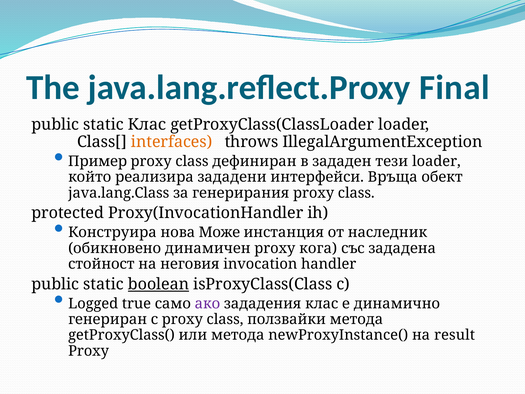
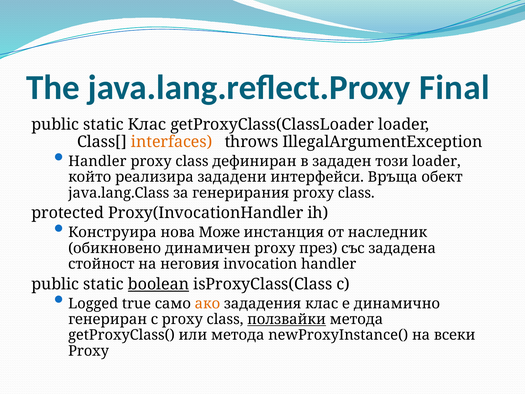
Пример: Пример -> Handler (97, 161)
тези: тези -> този (392, 161)
кога: кога -> през (318, 248)
ако colour: purple -> orange (207, 303)
ползвайки underline: none -> present (287, 319)
result: result -> всеки (455, 335)
